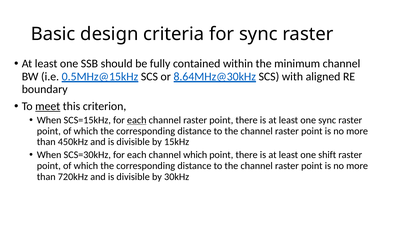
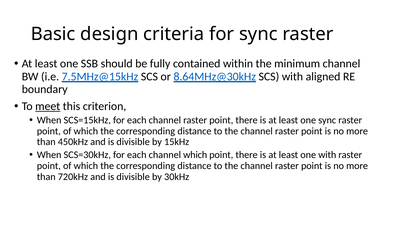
0.5MHz@15kHz: 0.5MHz@15kHz -> 7.5MHz@15kHz (100, 77)
each underline: present -> none (137, 120)
one shift: shift -> with (327, 155)
